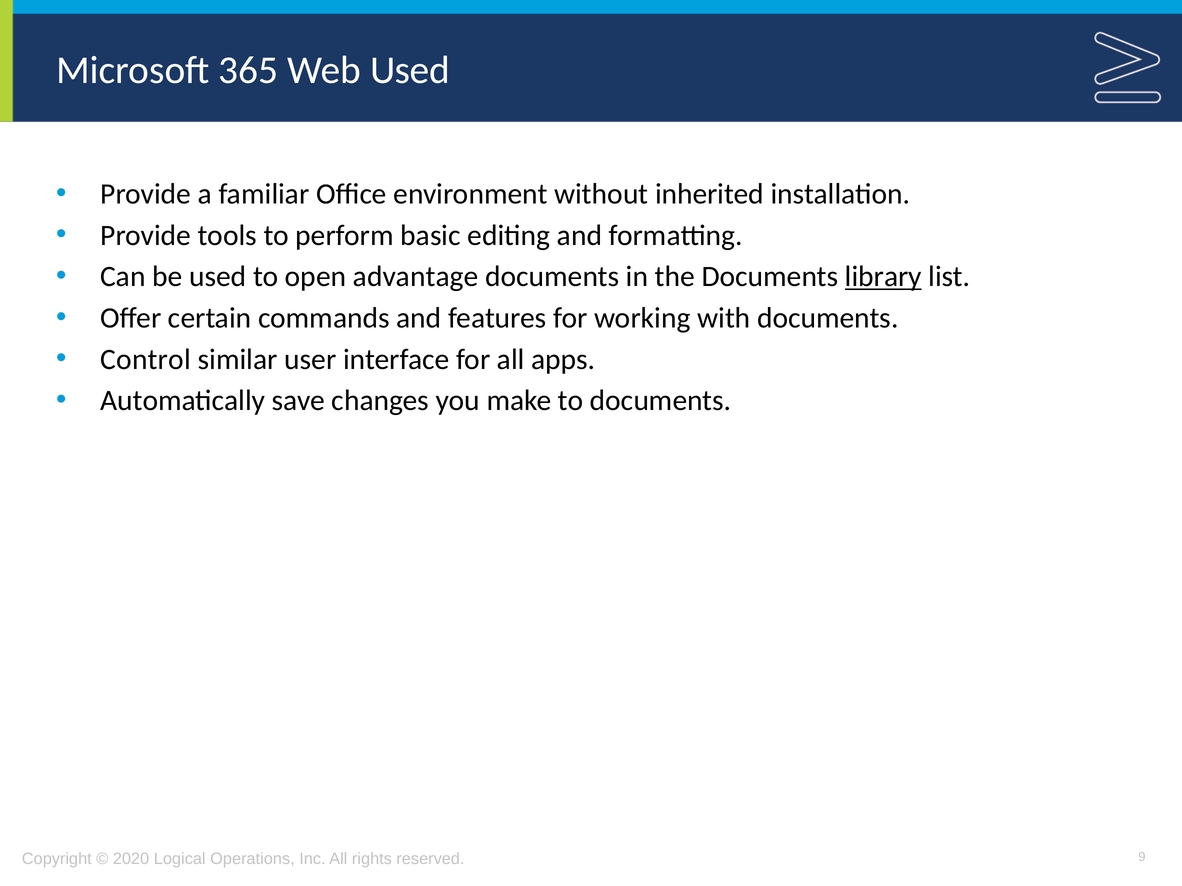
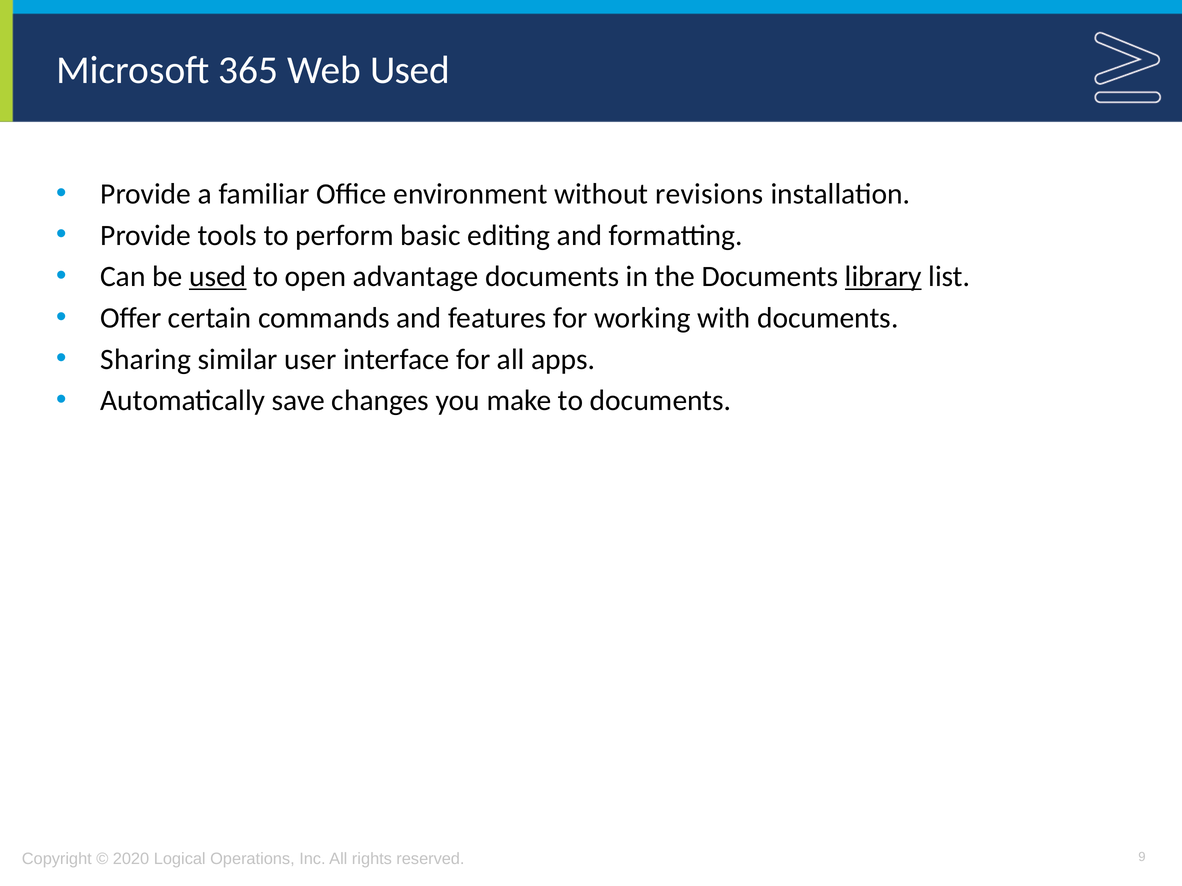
inherited: inherited -> revisions (709, 194)
used underline: none -> present (218, 277)
Control: Control -> Sharing (146, 360)
